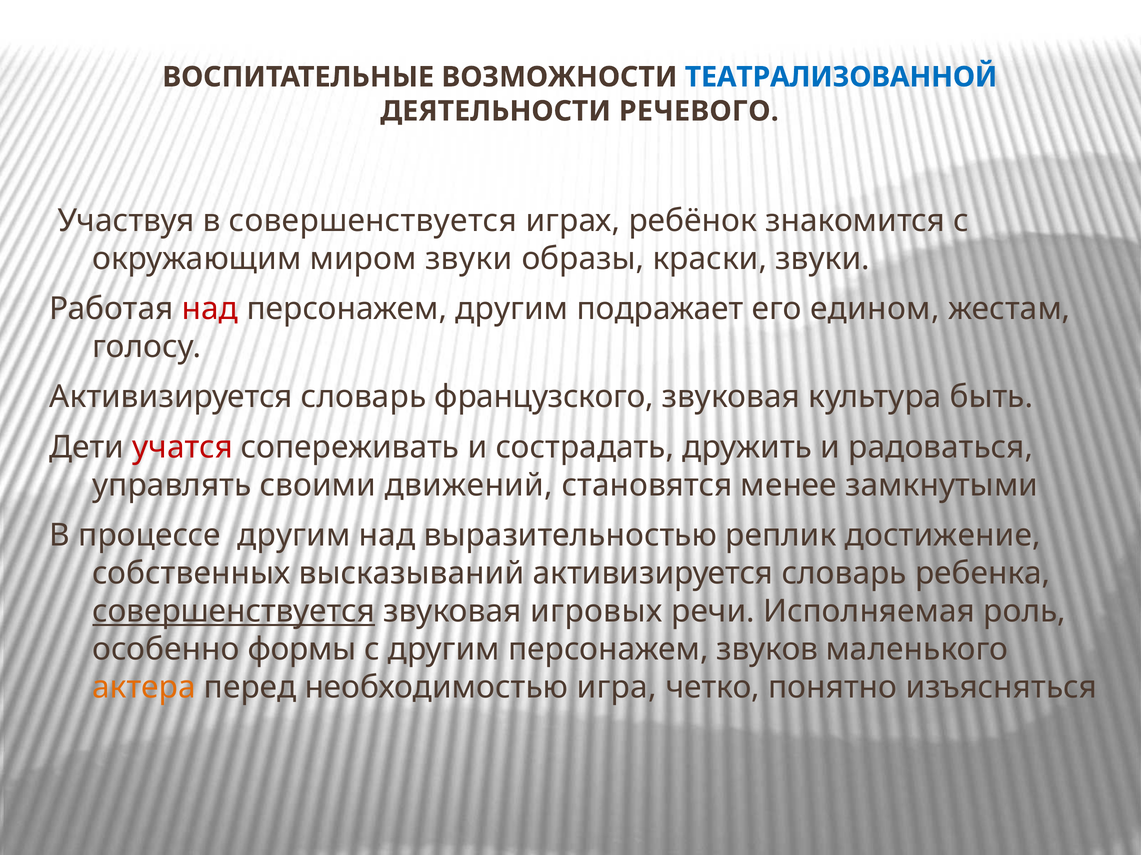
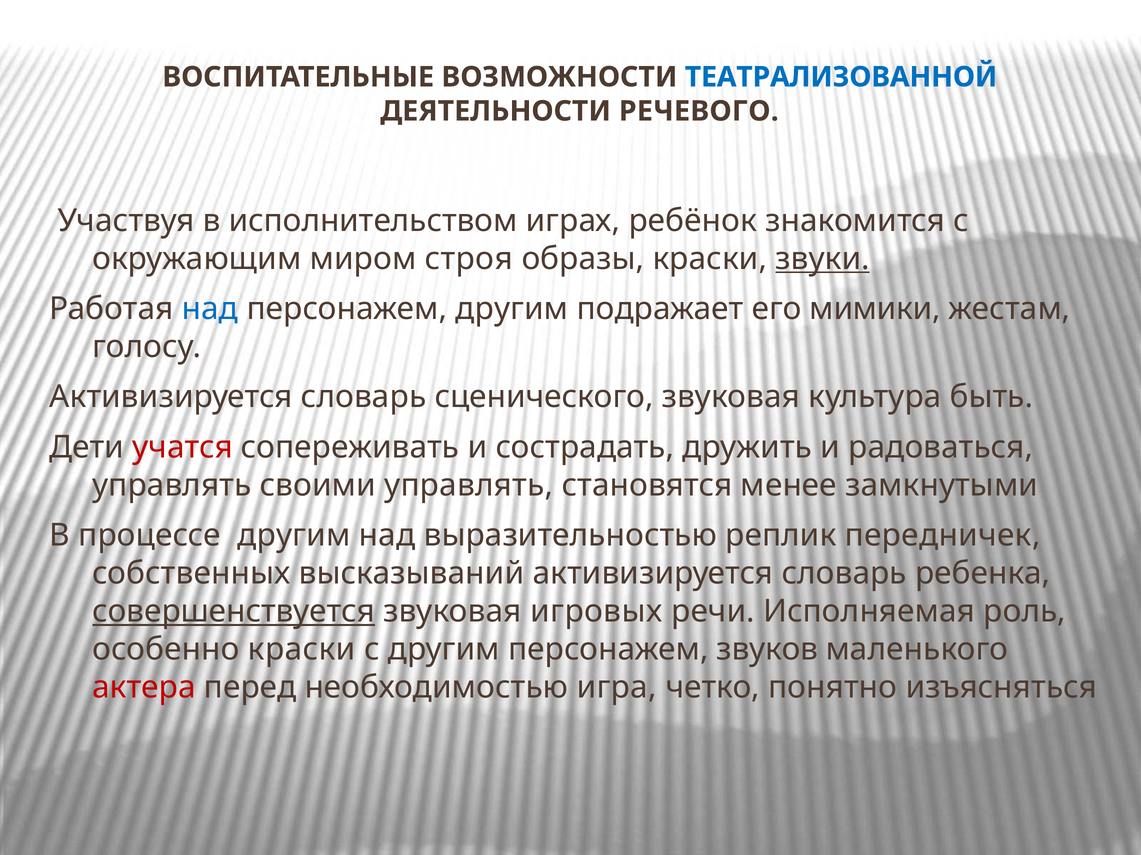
в совершенствуется: совершенствуется -> исполнительством (373, 221)
миром звуки: звуки -> строя (469, 259)
звуки underline: none -> present (823, 259)
над colour: red -> blue (210, 309)
едином: едином -> мимики (875, 309)
французского: французского -> сценического (544, 397)
своими движений: движений -> управлять (469, 486)
достижение: достижение -> передничек (943, 536)
особенно формы: формы -> краски (302, 650)
актера colour: orange -> red (144, 688)
